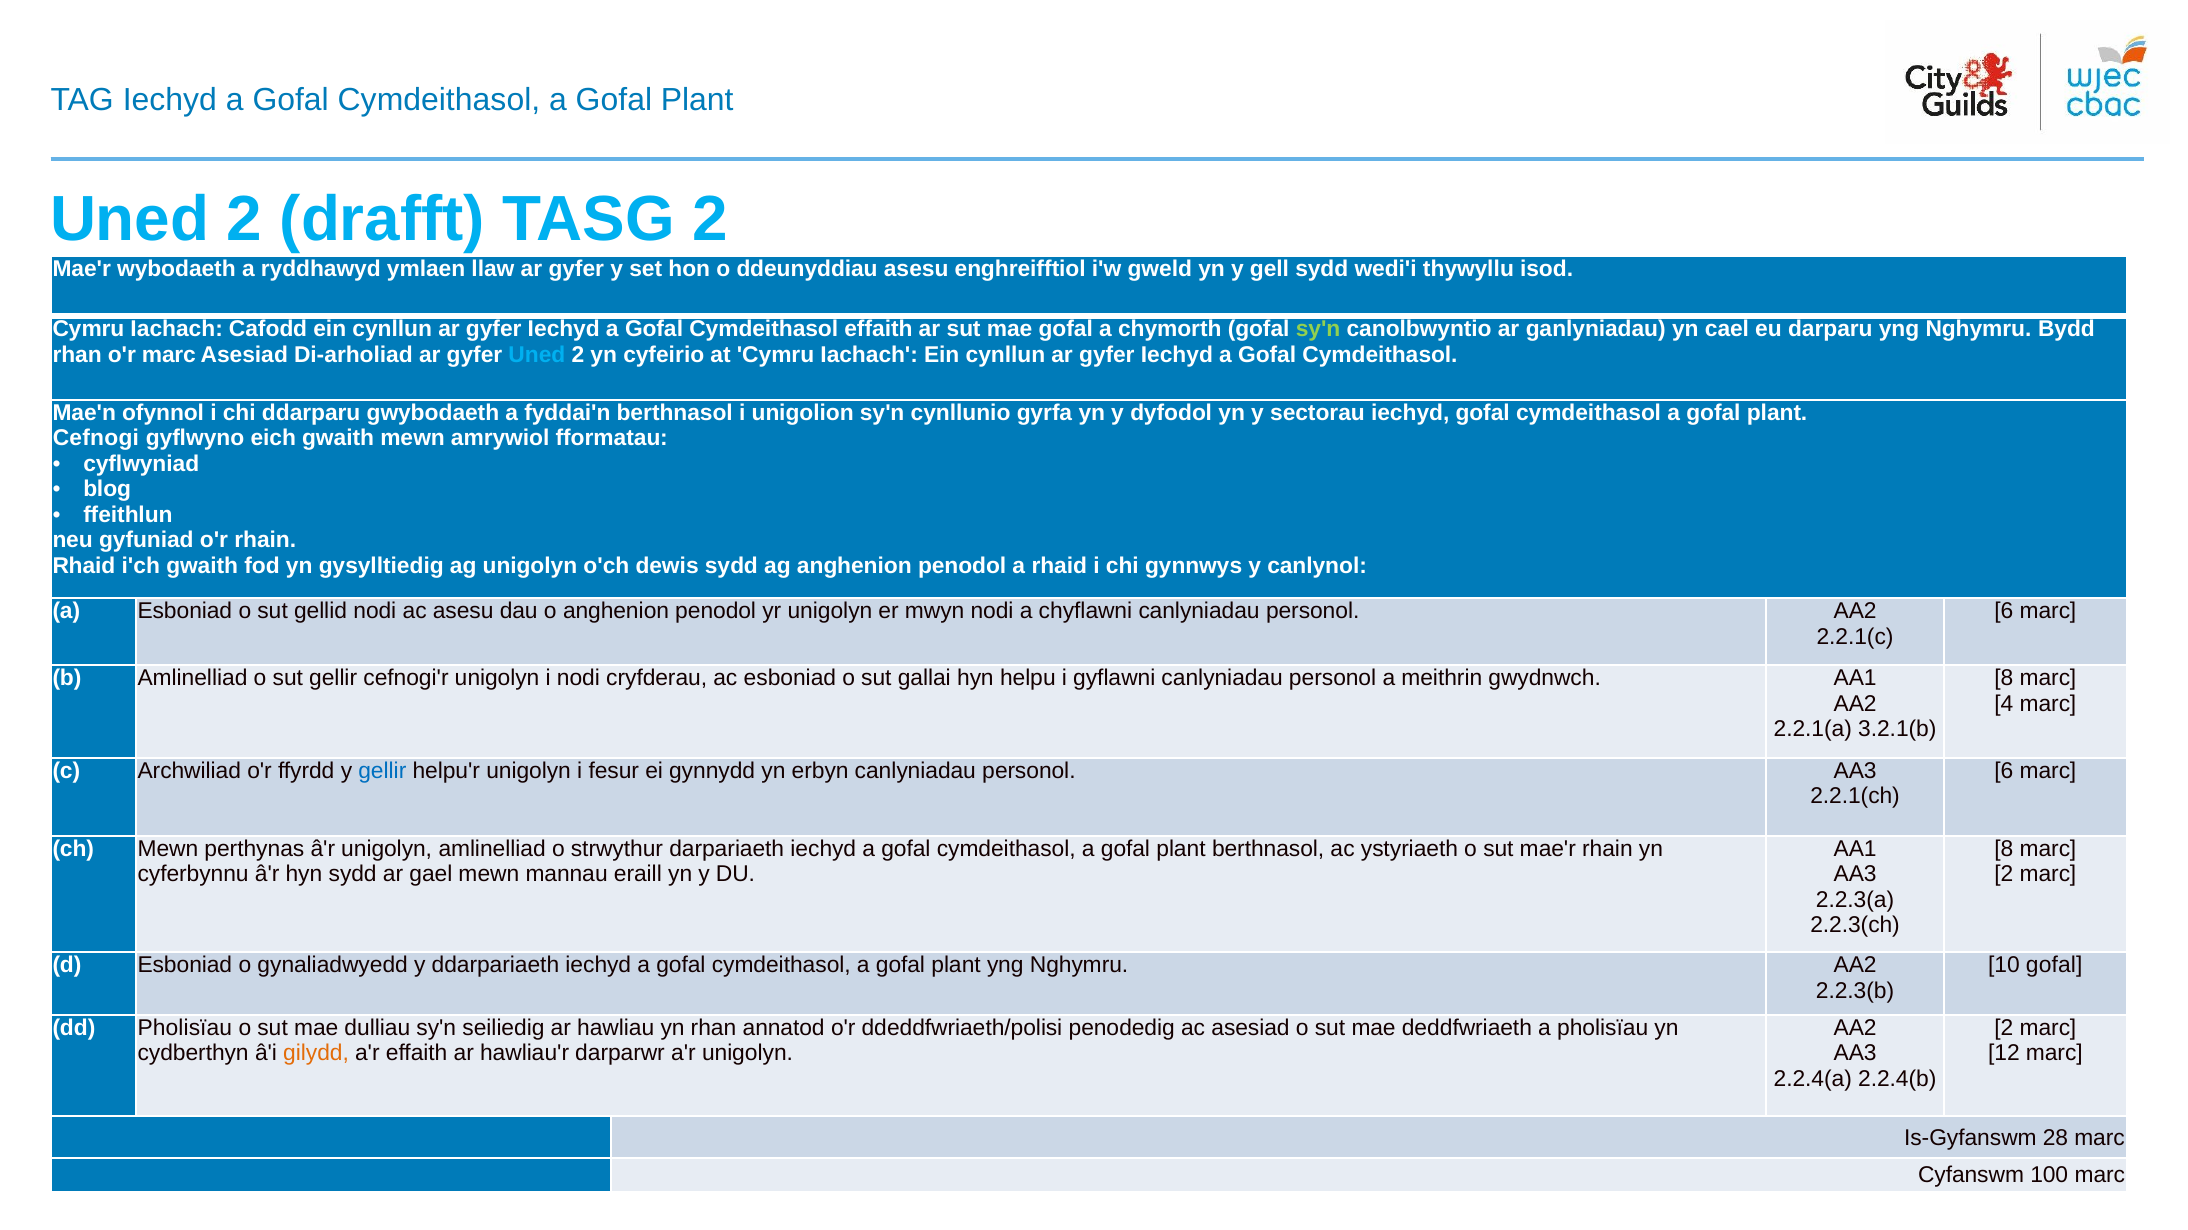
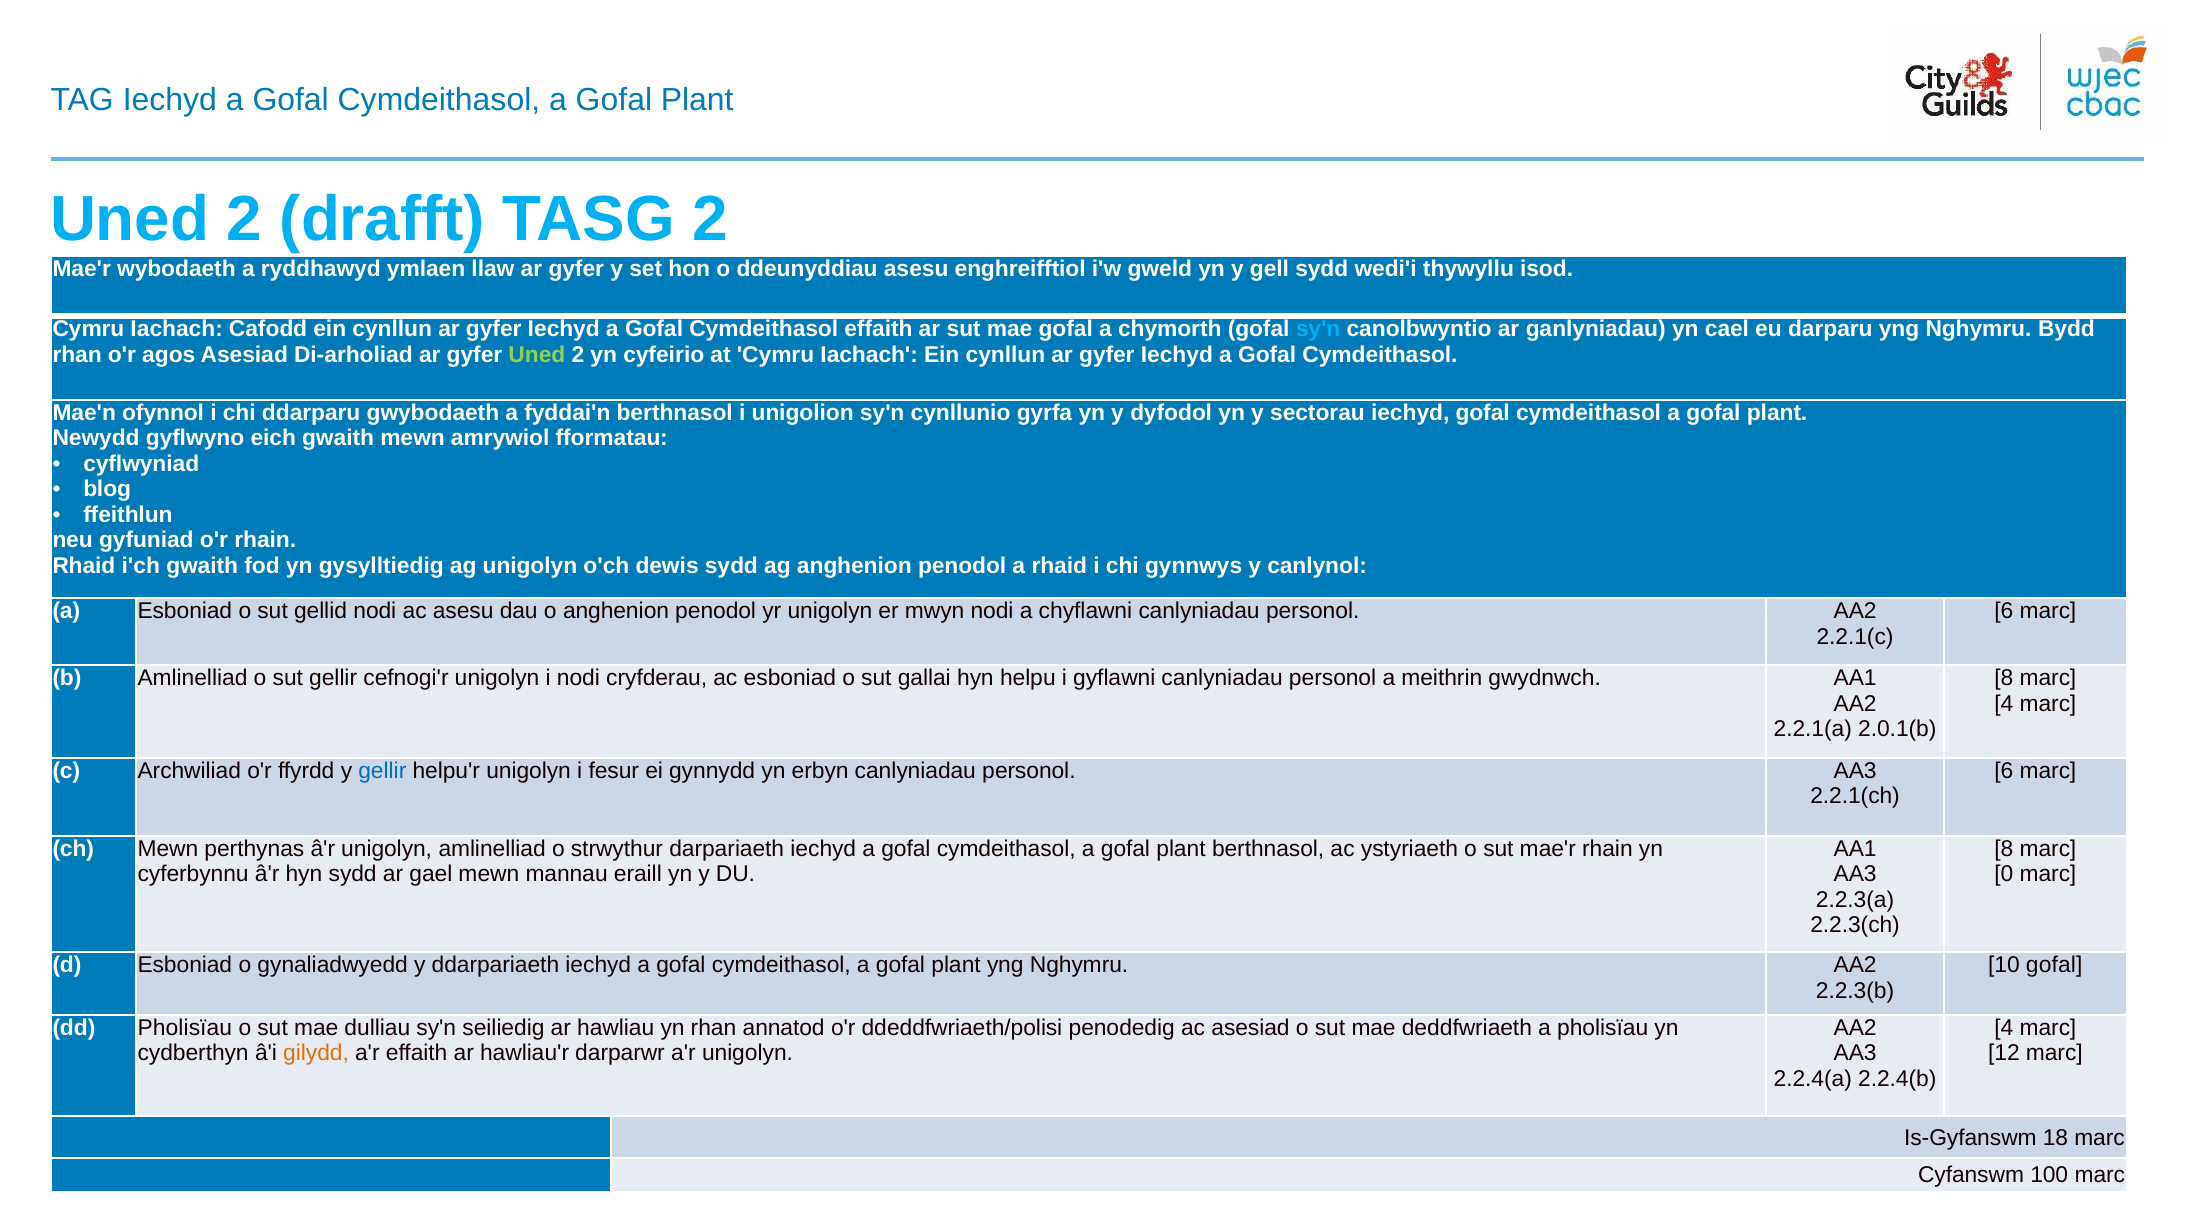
sy'n colour: light green -> light blue (1318, 329)
o'r marc: marc -> agos (169, 355)
Uned colour: light blue -> light green (537, 355)
Cefnogi: Cefnogi -> Newydd (96, 439)
3.2.1(b: 3.2.1(b -> 2.0.1(b (1897, 730)
2: 2 -> 0 (2004, 875)
2: 2 -> 4 (2004, 1028)
28: 28 -> 18 (2056, 1138)
